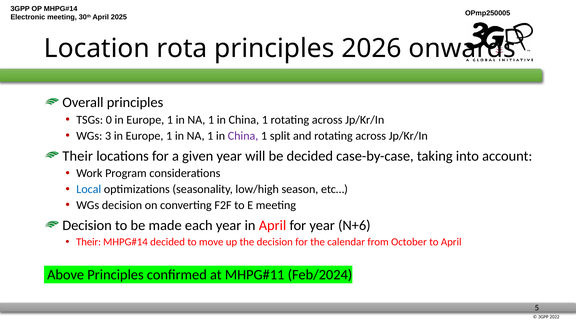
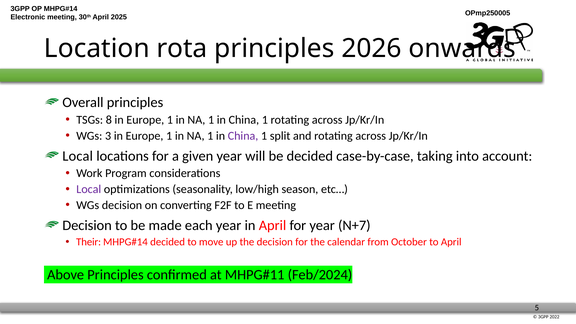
0: 0 -> 8 (109, 120)
Their: Their -> Local (78, 156)
Local colour: blue -> purple (89, 189)
N+6: N+6 -> N+7 (354, 225)
